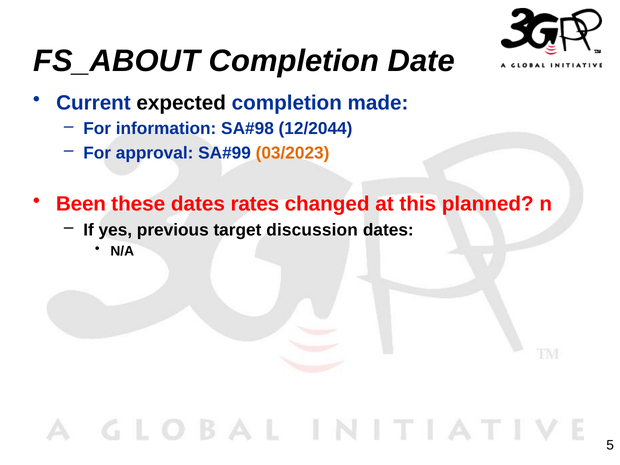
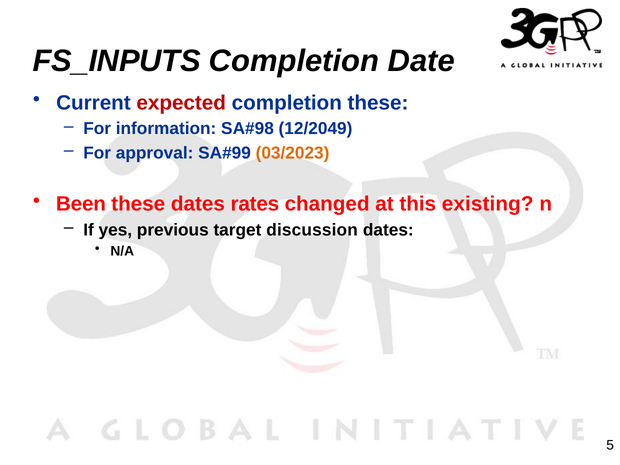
FS_ABOUT: FS_ABOUT -> FS_INPUTS (117, 61)
expected colour: black -> red (181, 103)
completion made: made -> these (378, 103)
12/2044: 12/2044 -> 12/2049 (316, 129)
planned: planned -> existing (488, 204)
